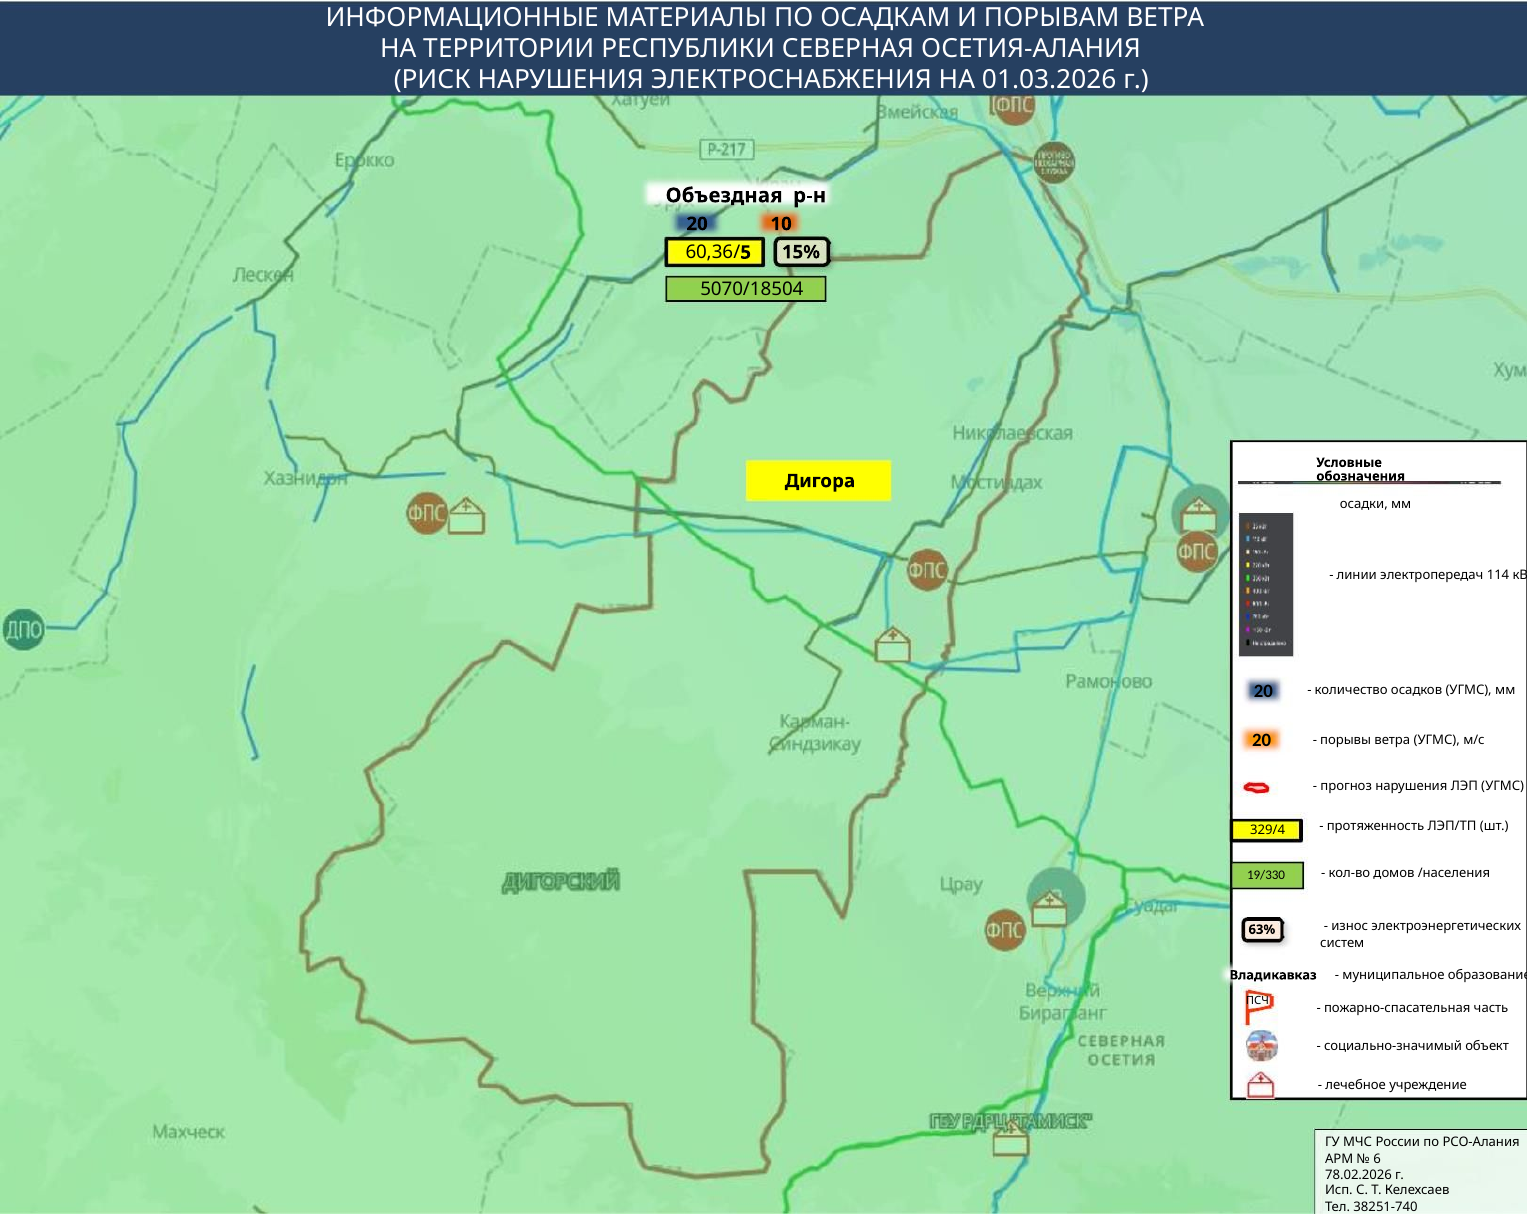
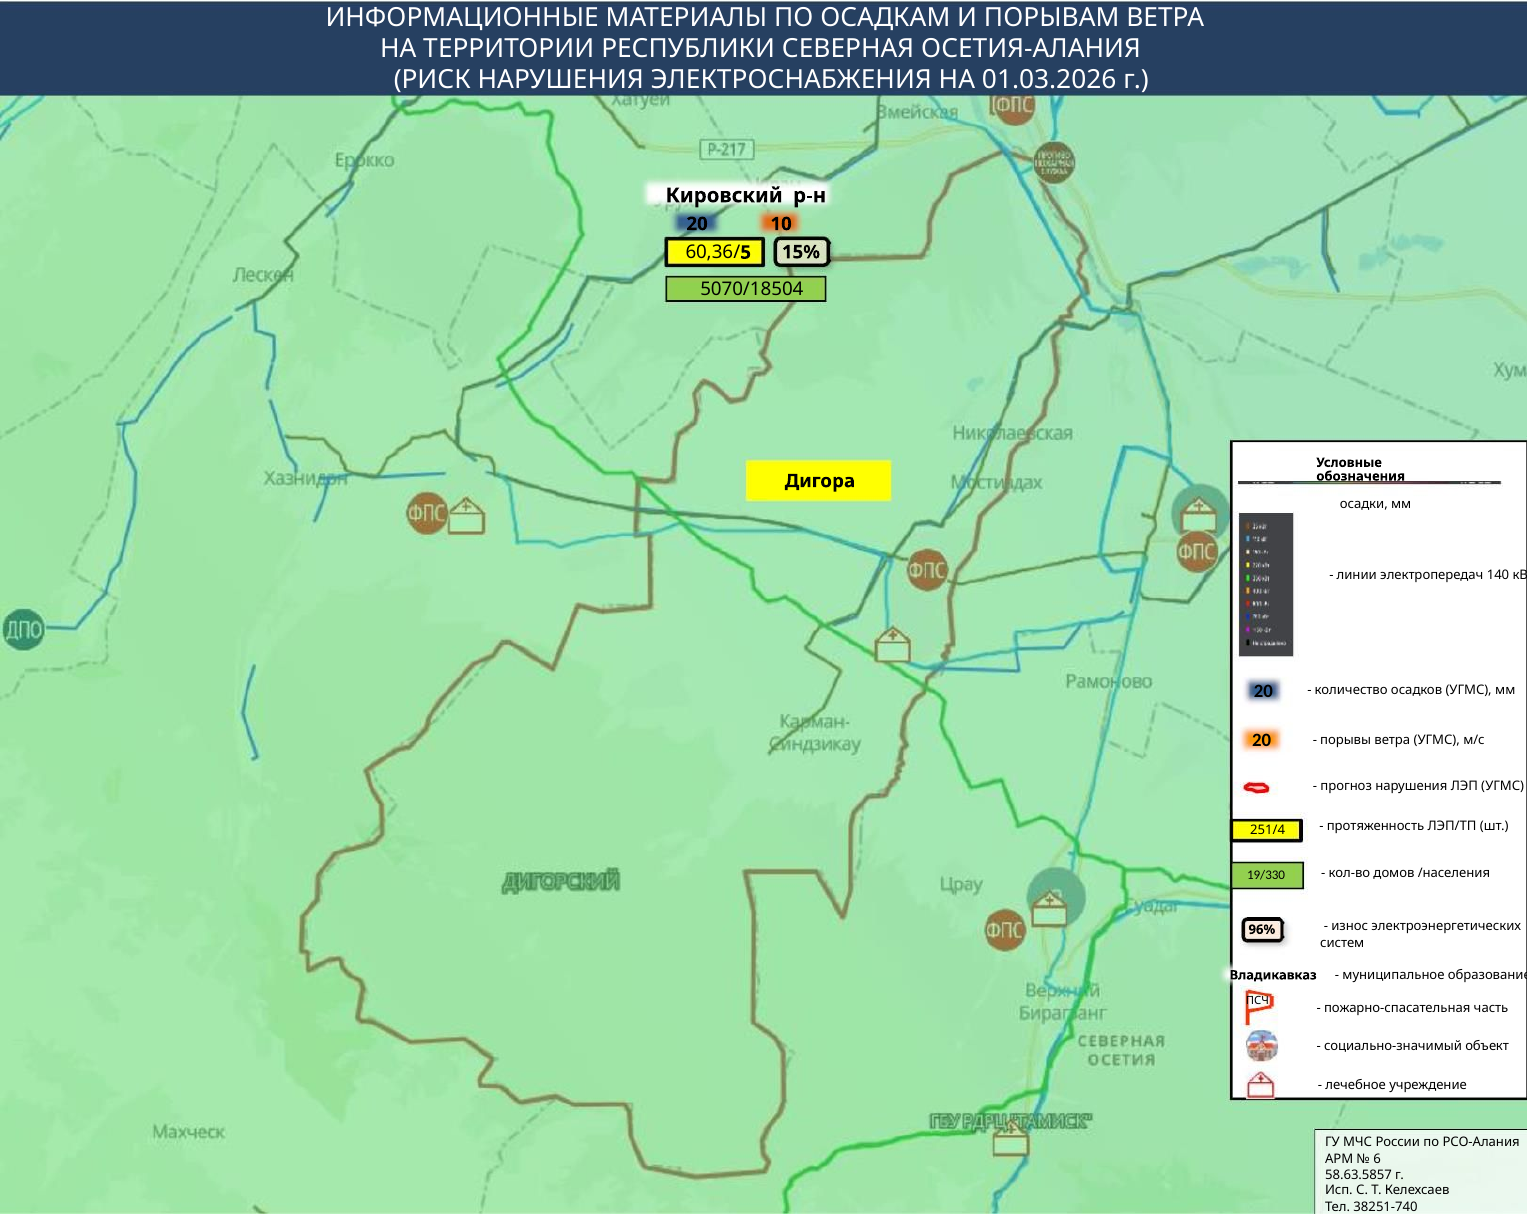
Объездная: Объездная -> Кировский (724, 195)
114: 114 -> 140 (1498, 574)
329/4: 329/4 -> 251/4 (1268, 830)
63%: 63% -> 96% (1262, 929)
78.02.2026: 78.02.2026 -> 58.63.5857 (1359, 1174)
